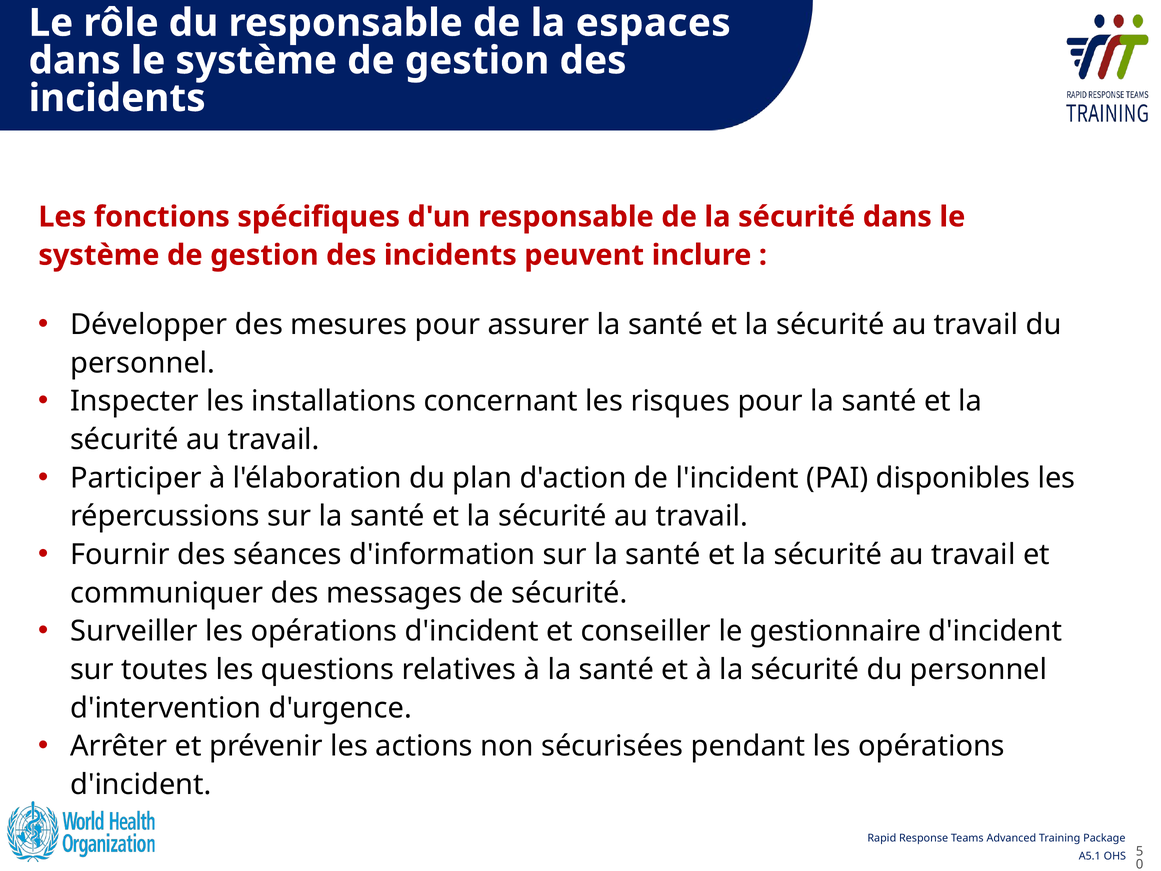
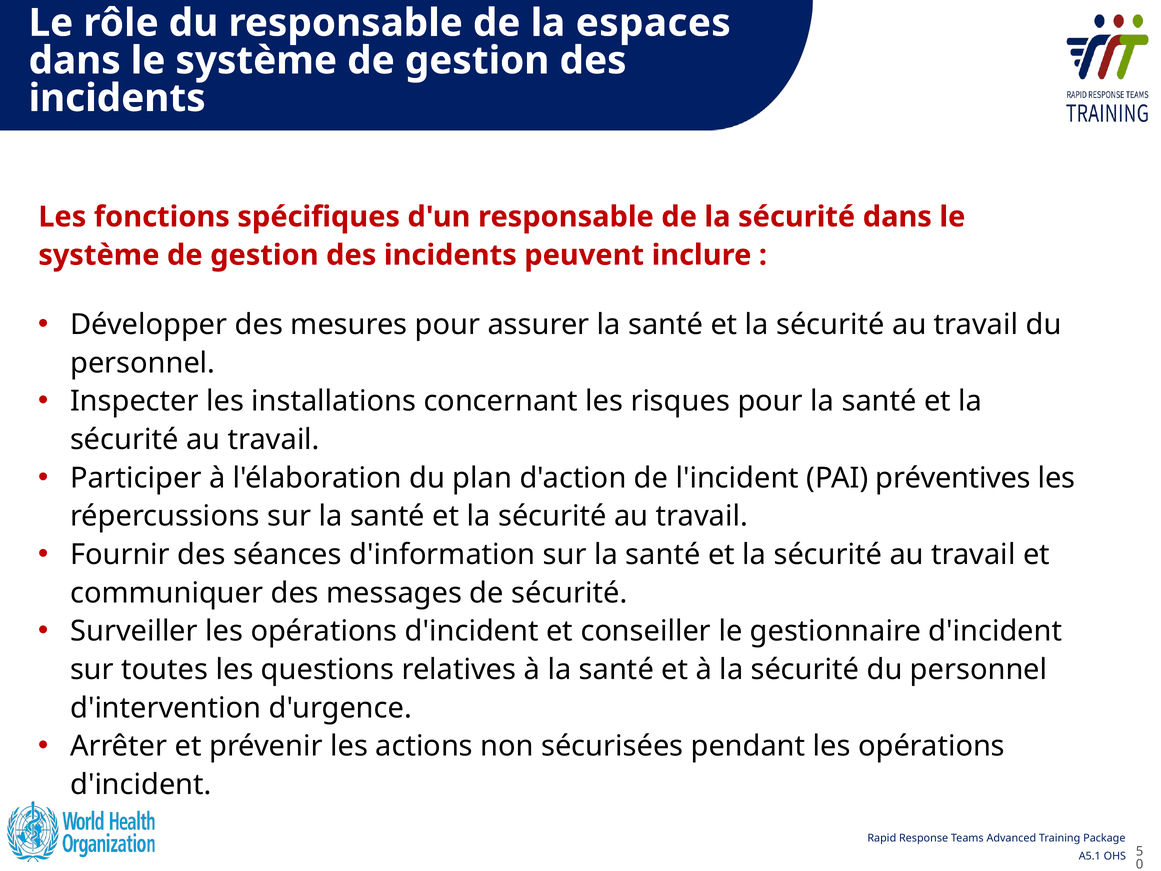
disponibles: disponibles -> préventives (953, 478)
